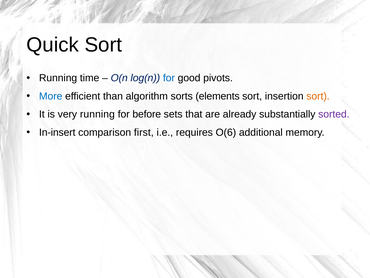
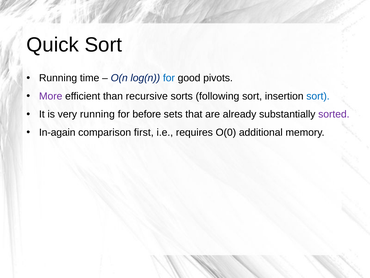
More colour: blue -> purple (51, 96)
algorithm: algorithm -> recursive (147, 96)
elements: elements -> following (217, 96)
sort colour: orange -> blue (318, 96)
In-insert: In-insert -> In-again (57, 132)
O(6: O(6 -> O(0 (226, 132)
